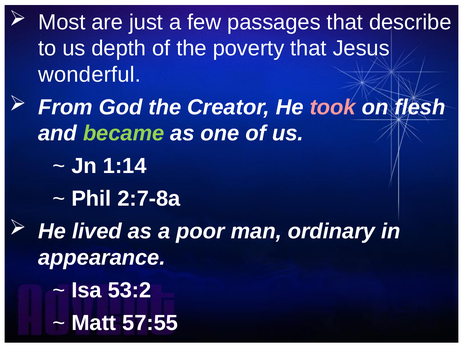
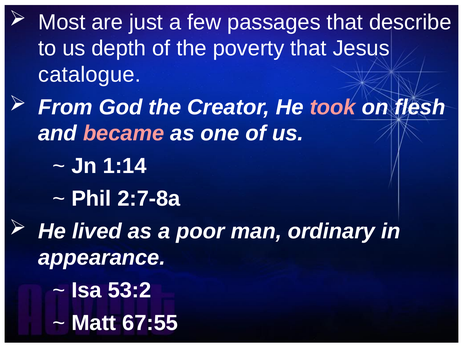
wonderful: wonderful -> catalogue (90, 75)
became colour: light green -> pink (124, 134)
57:55: 57:55 -> 67:55 (150, 323)
